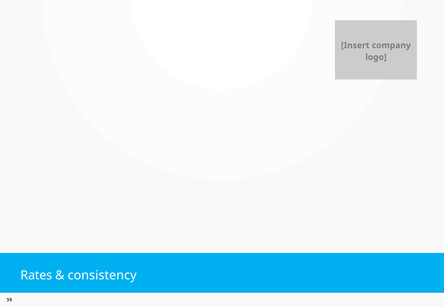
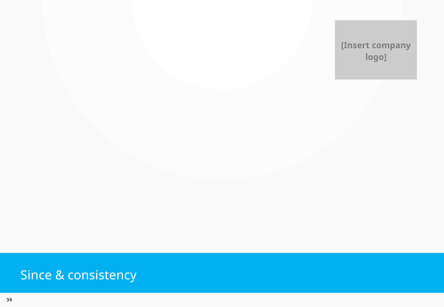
Rates: Rates -> Since (36, 276)
